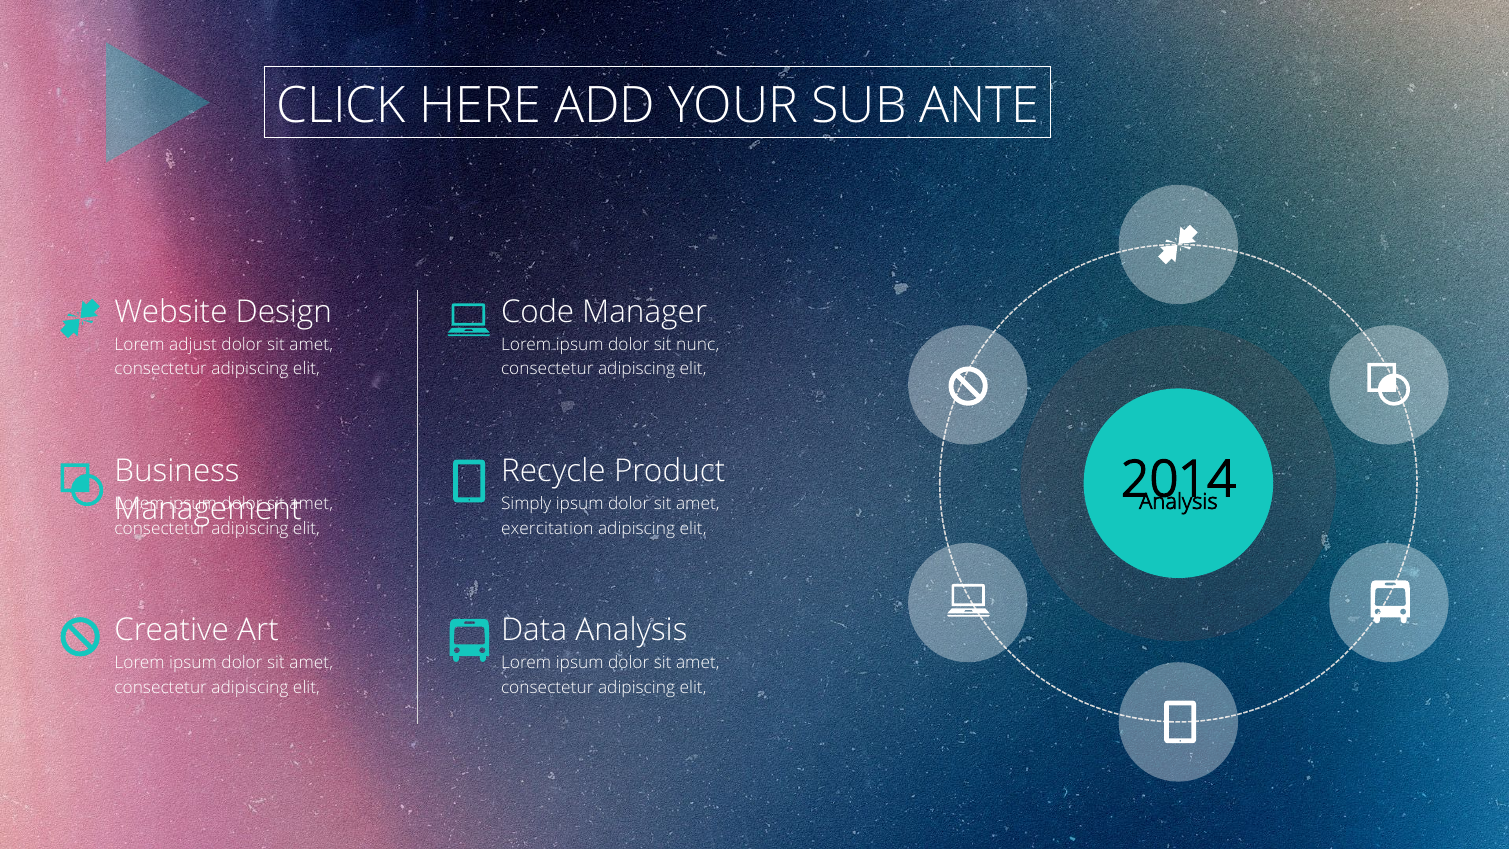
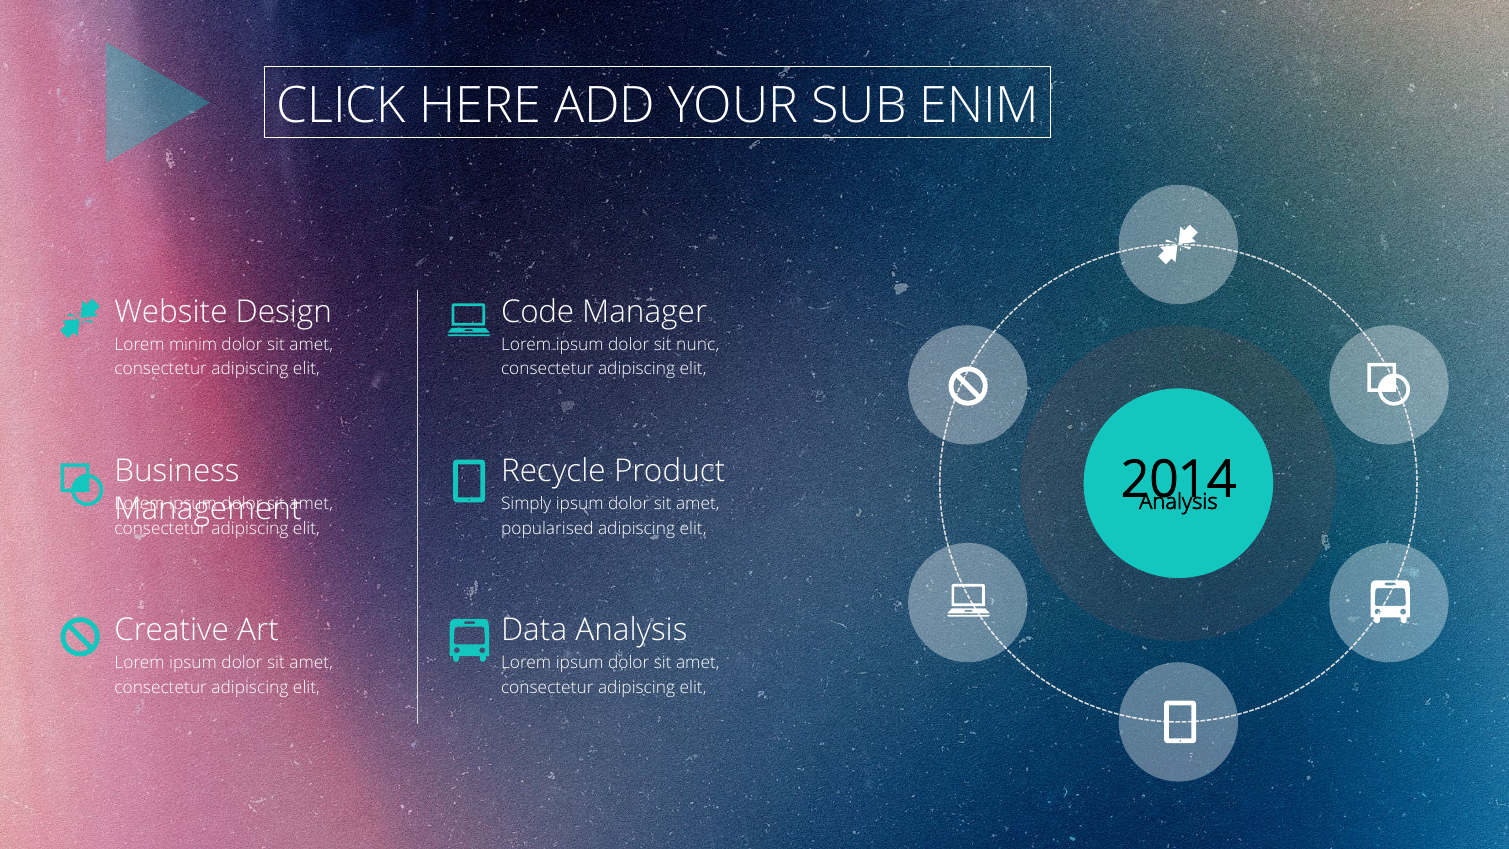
ANTE: ANTE -> ENIM (979, 106)
adjust: adjust -> minim (193, 344)
exercitation: exercitation -> popularised (547, 528)
